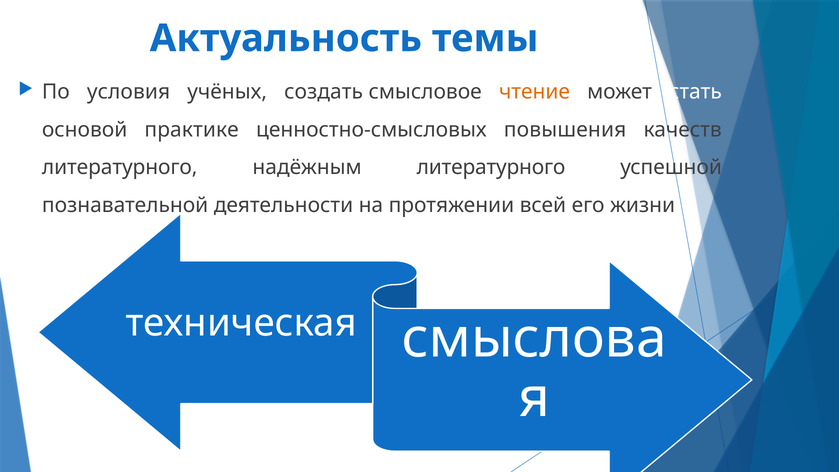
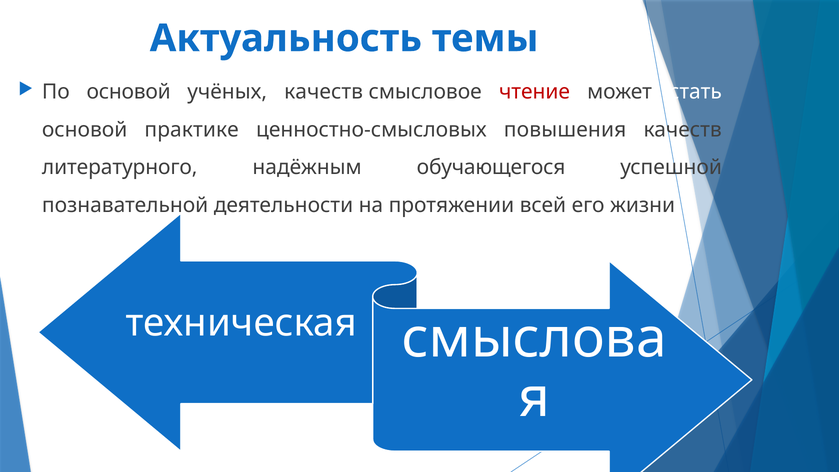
По условия: условия -> основой (129, 92)
учёных создать: создать -> качеств (324, 92)
чтение colour: orange -> red (535, 92)
надёжным литературного: литературного -> обучающегося (491, 168)
